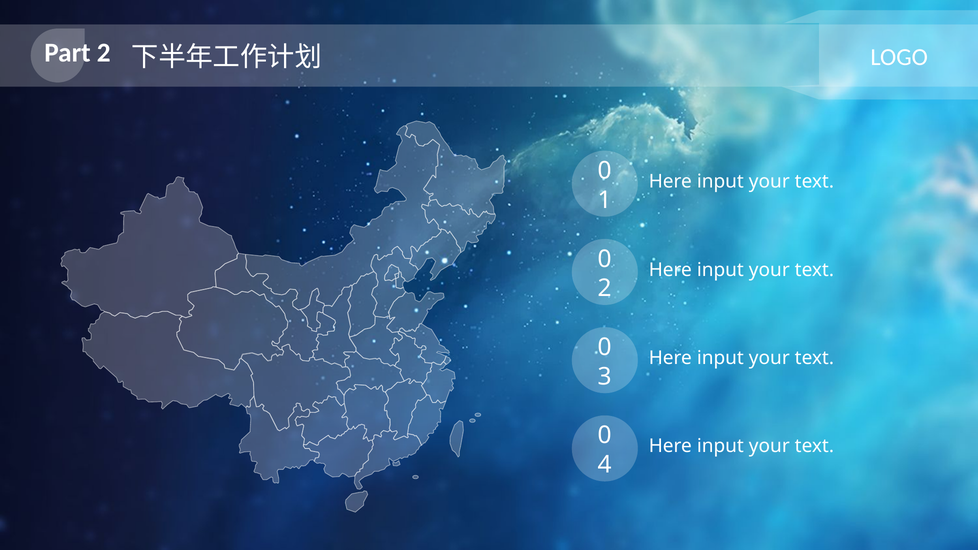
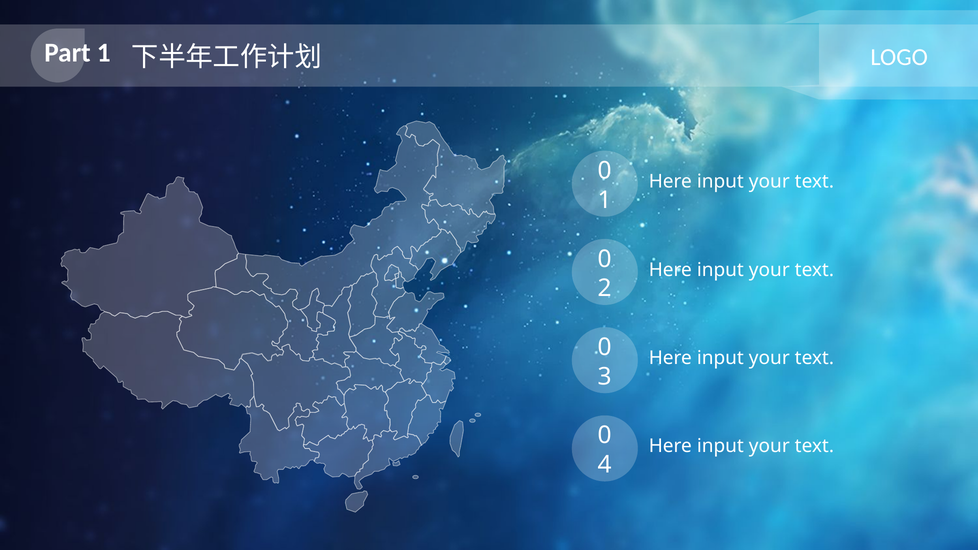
Part 2: 2 -> 1 (104, 53)
